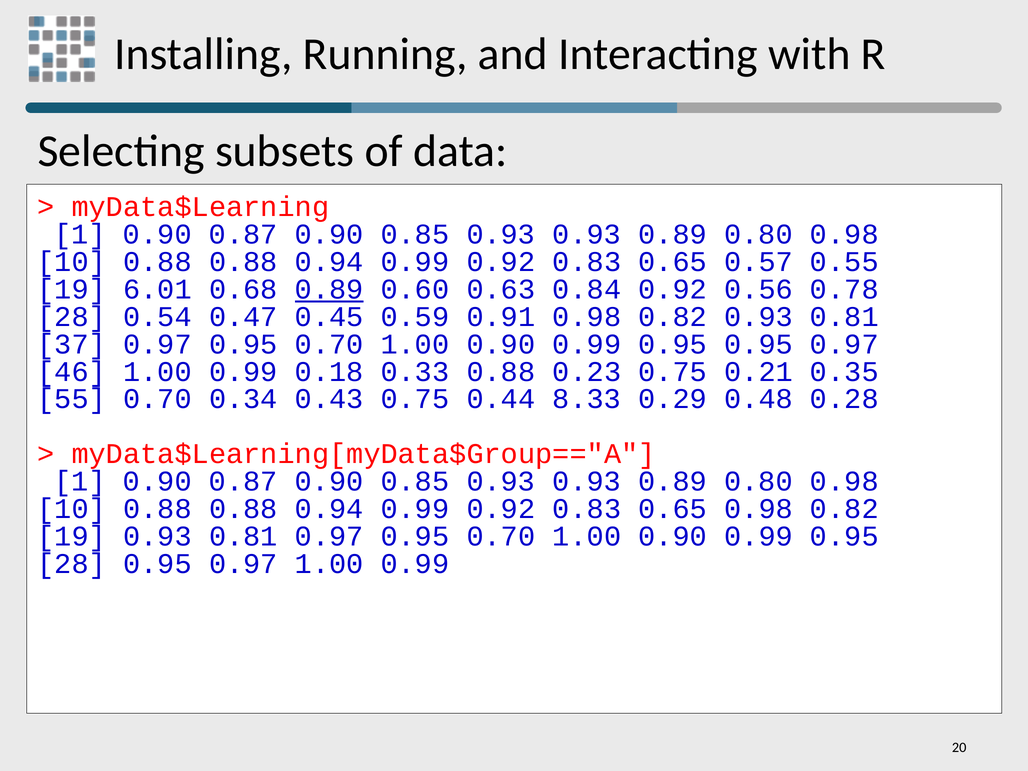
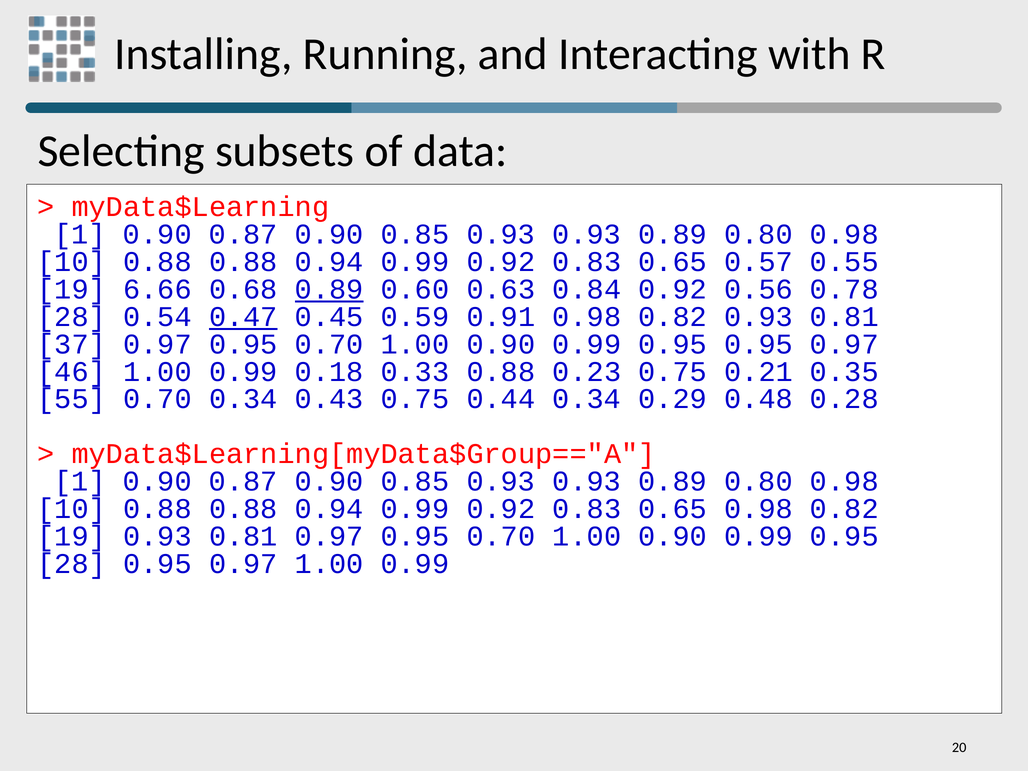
6.01: 6.01 -> 6.66 (157, 289)
0.47 underline: none -> present (243, 317)
0.44 8.33: 8.33 -> 0.34 (587, 399)
